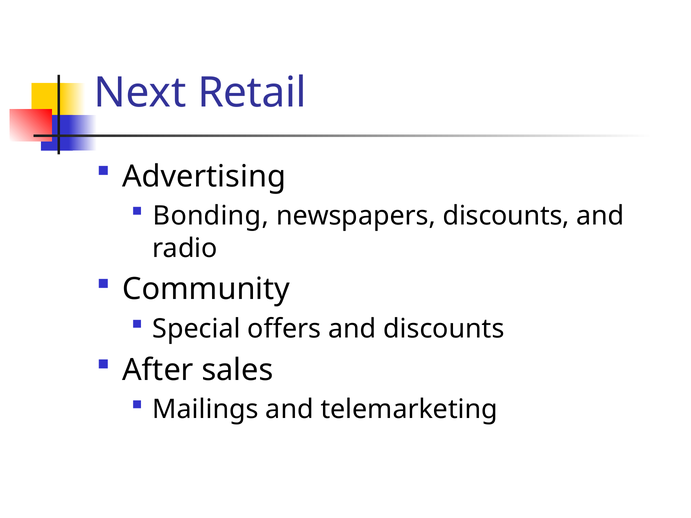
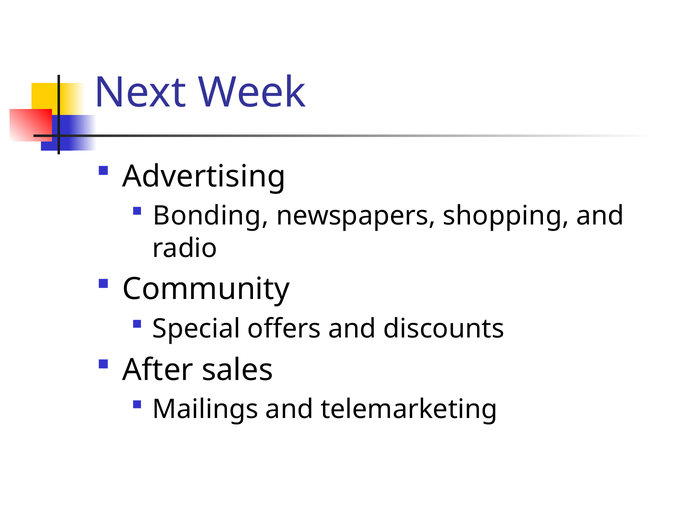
Retail: Retail -> Week (252, 93)
newspapers discounts: discounts -> shopping (506, 216)
